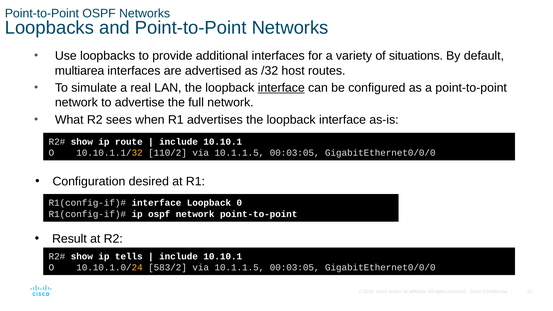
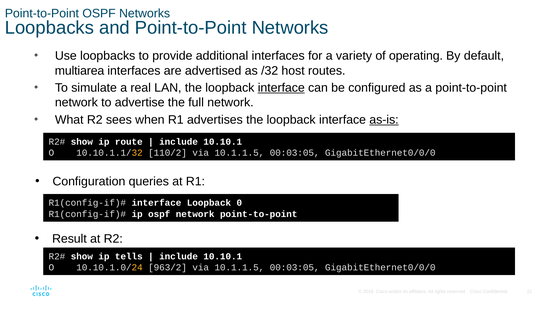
situations: situations -> operating (416, 56)
as-is underline: none -> present (384, 120)
desired: desired -> queries (149, 182)
583/2: 583/2 -> 963/2 (168, 268)
